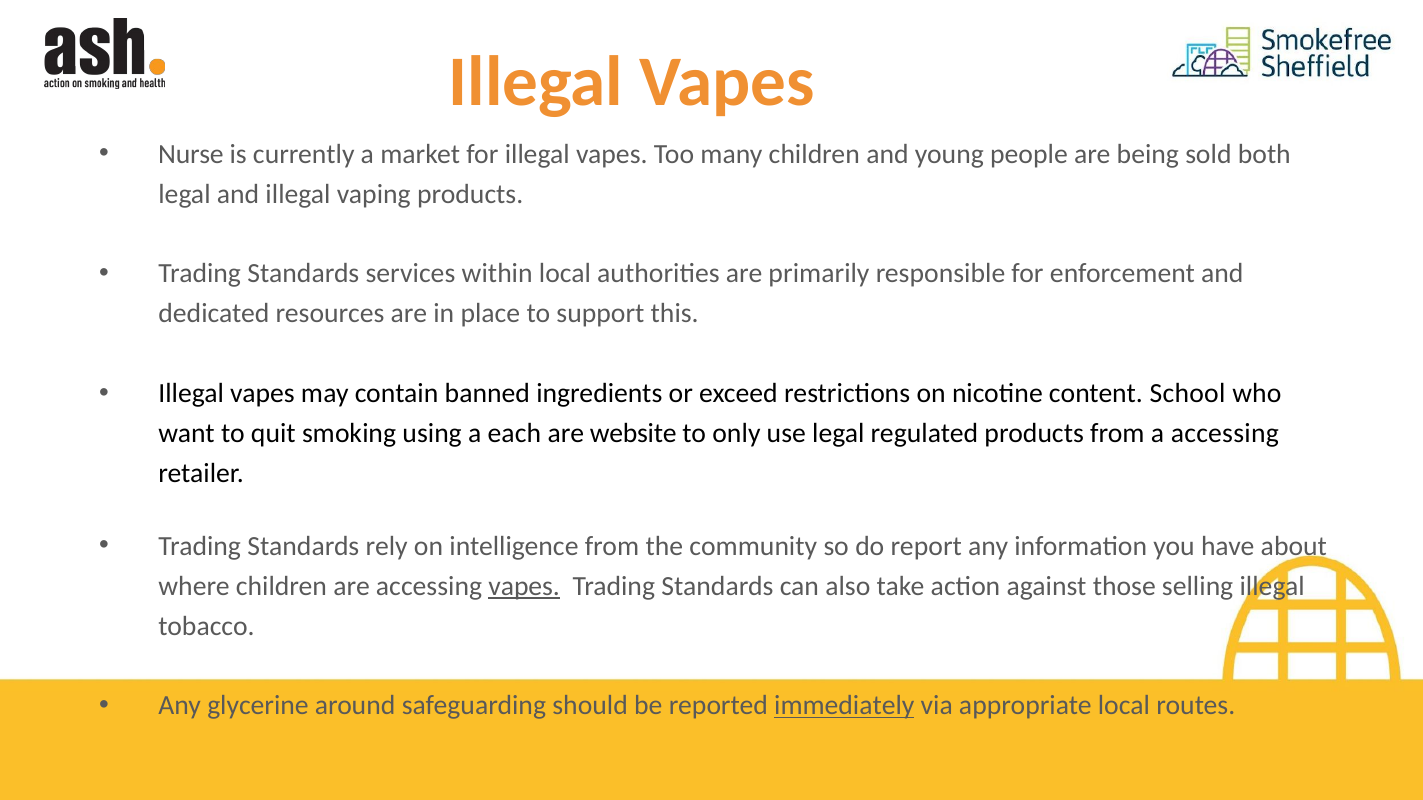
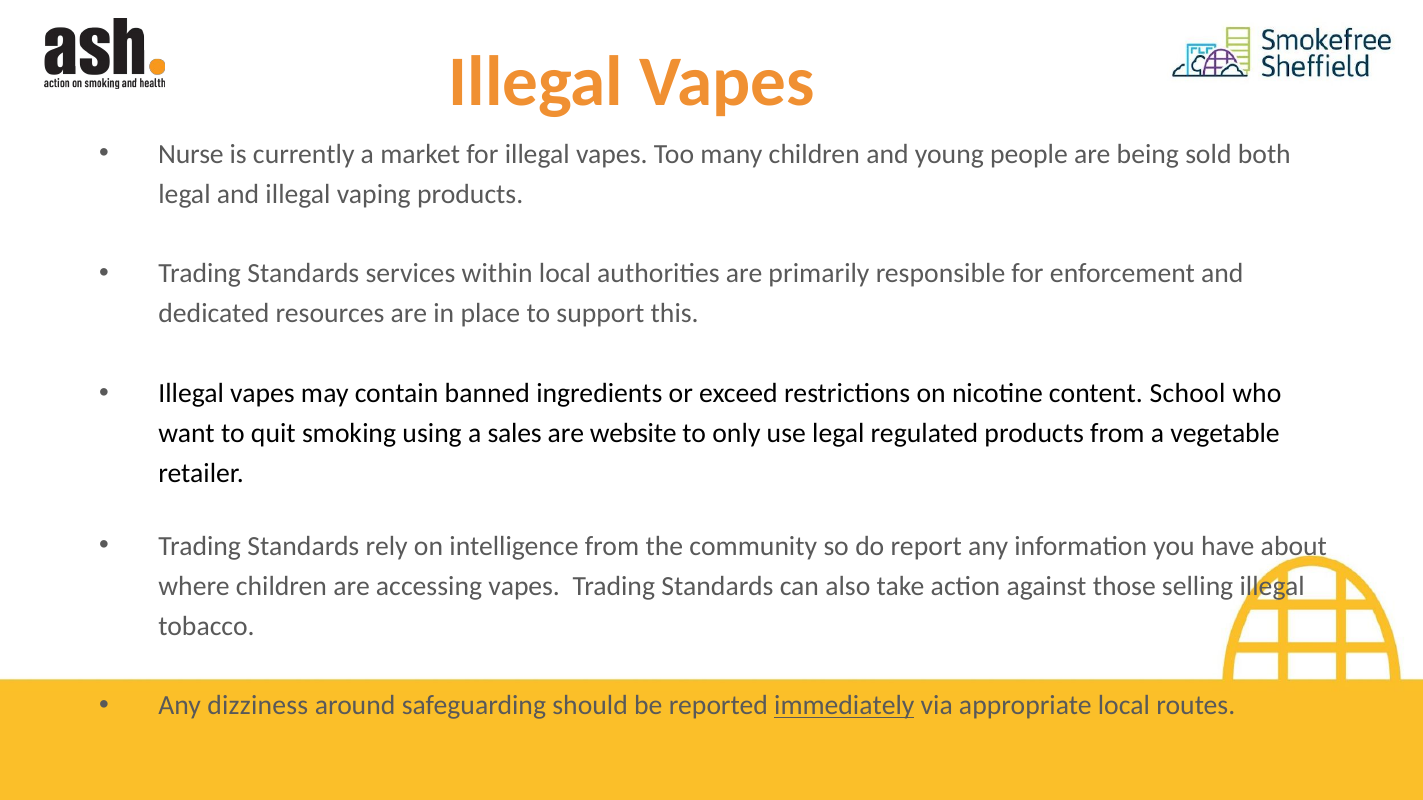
each: each -> sales (515, 434)
a accessing: accessing -> vegetable (1225, 434)
vapes underline: present -> none (524, 586)
glycerine: glycerine -> dizziness (258, 706)
